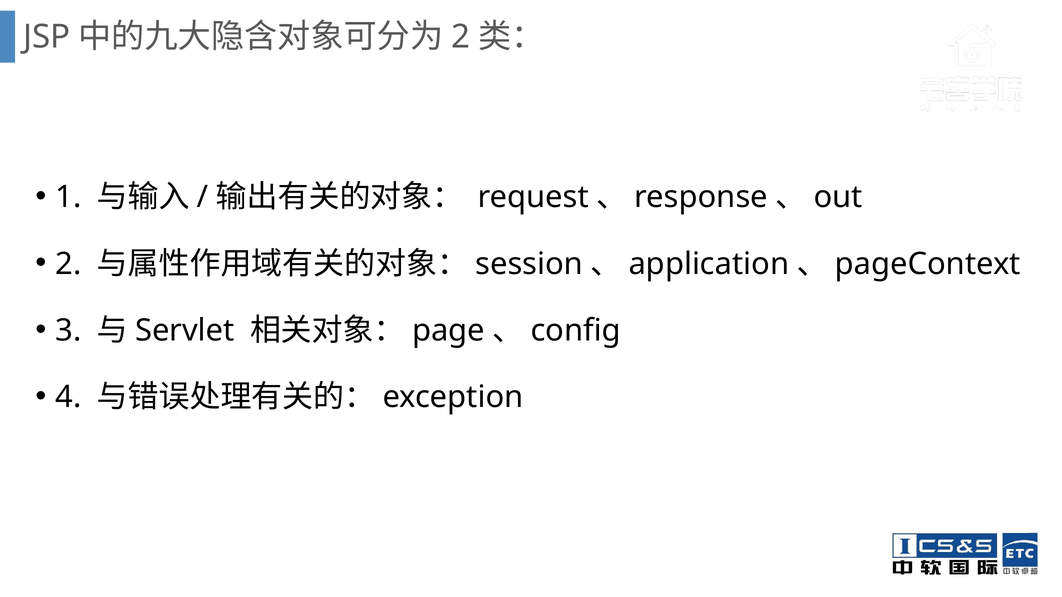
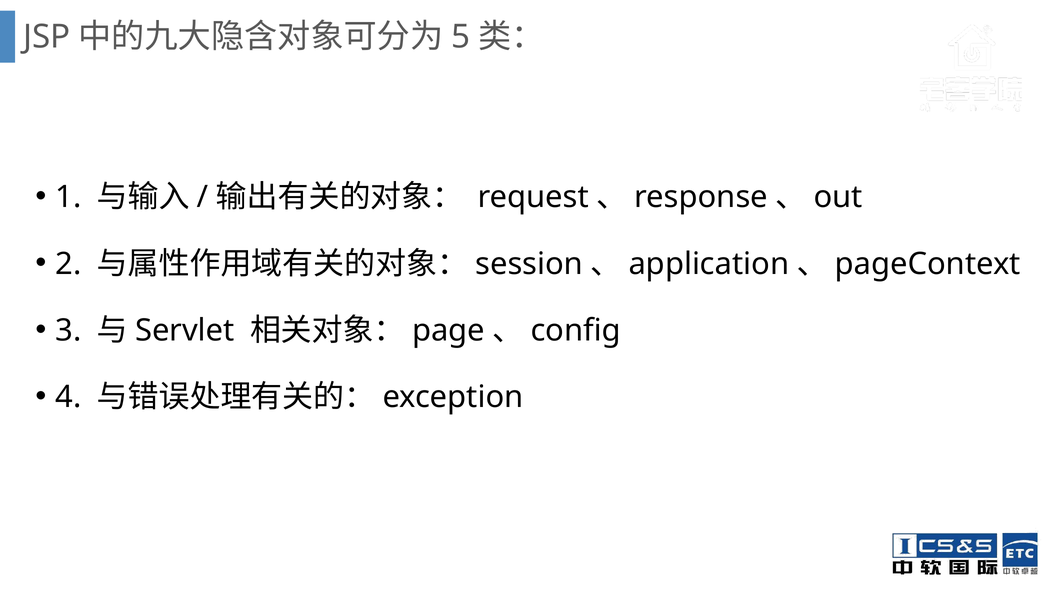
2: 2 -> 5 (461, 37)
